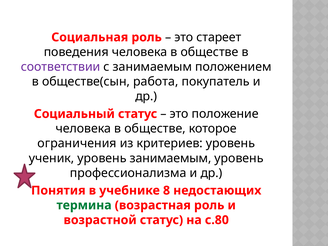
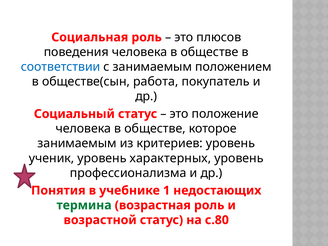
стареет: стареет -> плюсов (219, 37)
соответствии colour: purple -> blue (61, 67)
ограничения: ограничения -> занимаемым (77, 143)
уровень занимаемым: занимаемым -> характерных (170, 158)
8: 8 -> 1 (167, 190)
